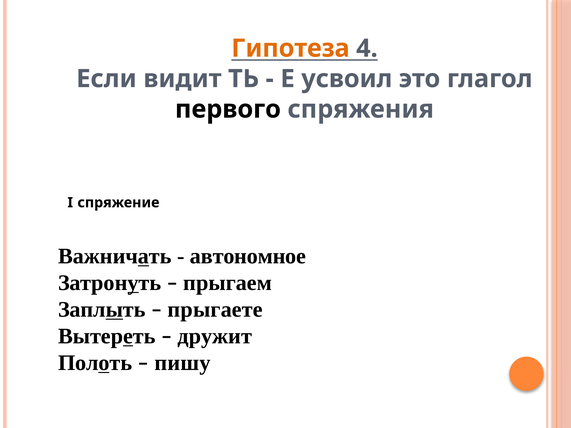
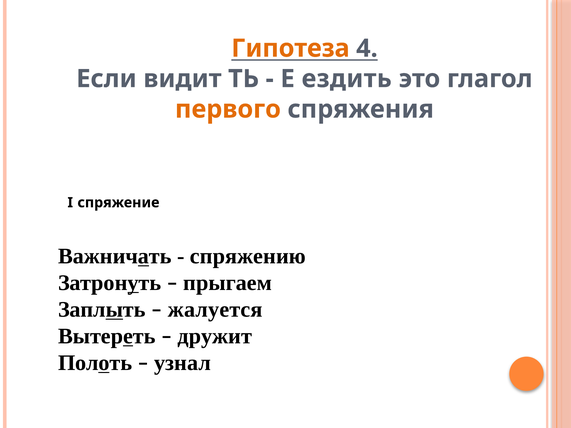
усвоил: усвоил -> ездить (347, 79)
первого colour: black -> orange (228, 109)
автономное: автономное -> спряжению (248, 256)
прыгаете: прыгаете -> жалуется (215, 310)
пишу: пишу -> узнал (182, 363)
